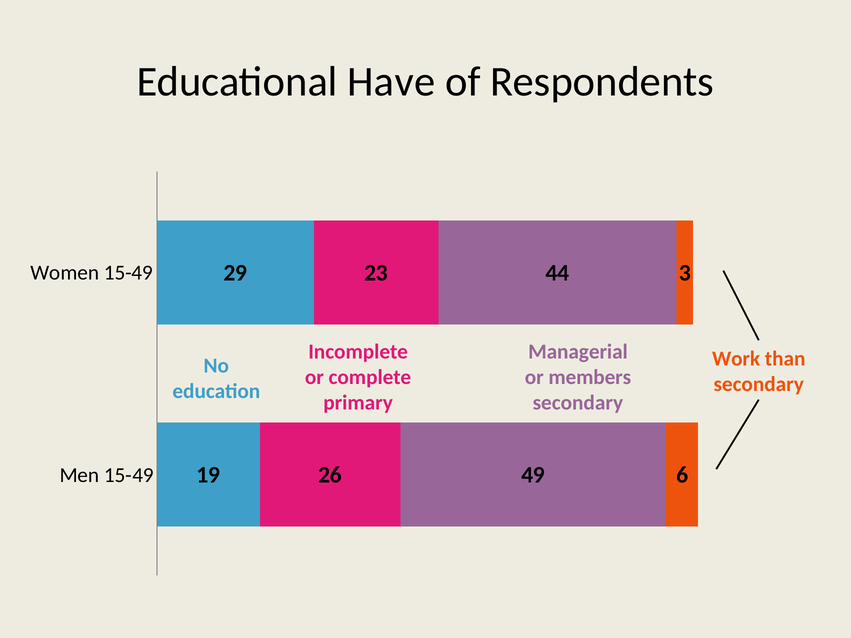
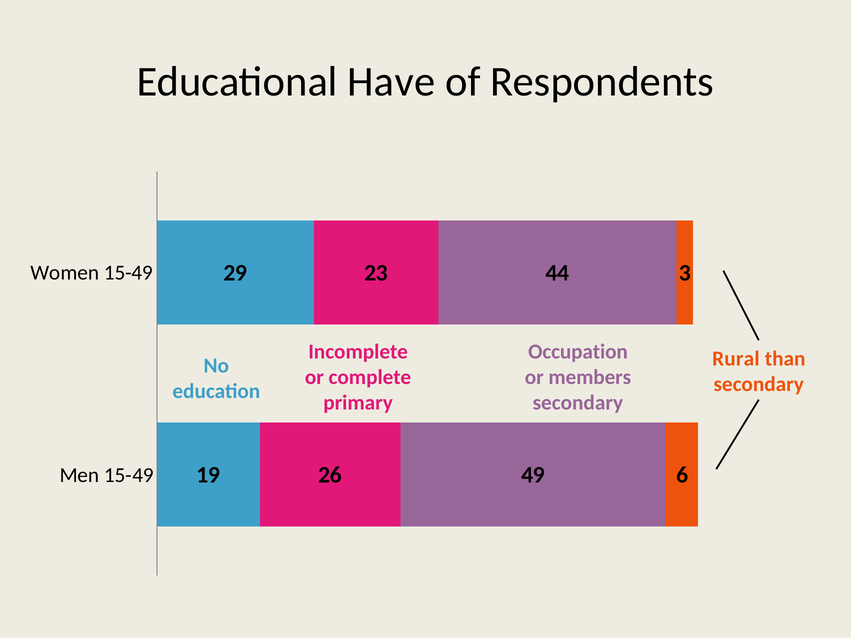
Managerial: Managerial -> Occupation (578, 352)
Work: Work -> Rural (736, 359)
